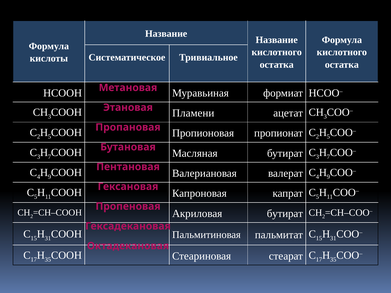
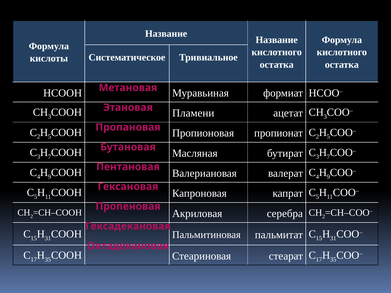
Акриловая бутират: бутират -> серебра (285, 214)
